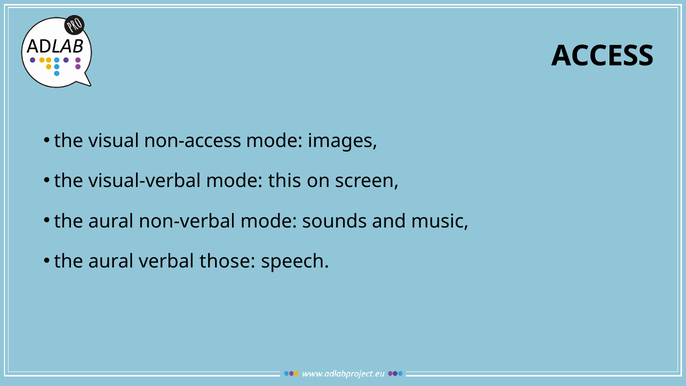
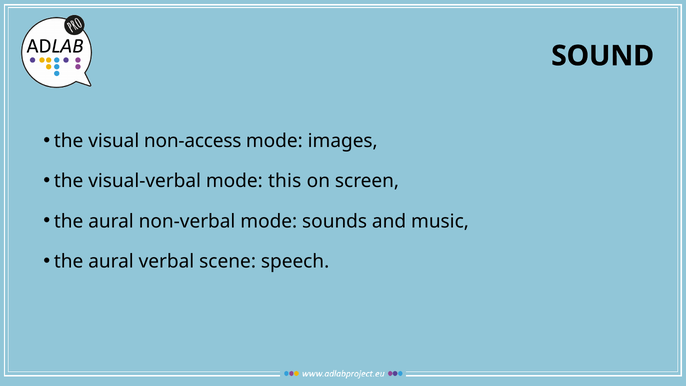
ACCESS: ACCESS -> SOUND (603, 56)
those: those -> scene (228, 261)
